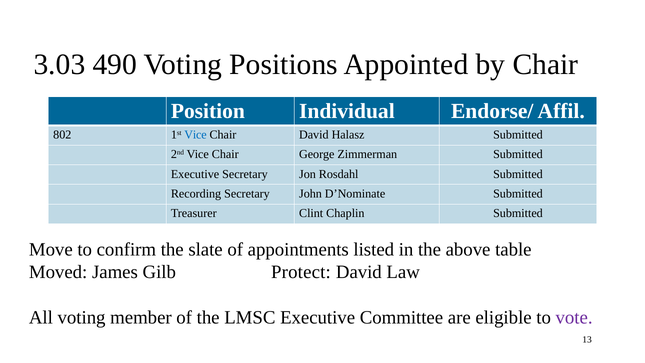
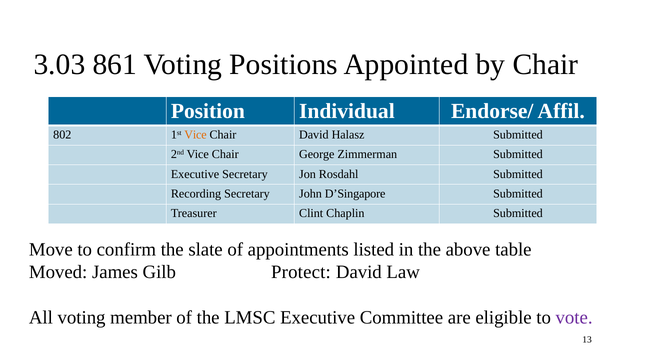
490: 490 -> 861 (115, 65)
Vice colour: blue -> orange (195, 135)
D’Nominate: D’Nominate -> D’Singapore (355, 194)
